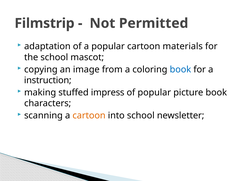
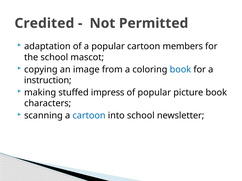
Filmstrip: Filmstrip -> Credited (44, 23)
materials: materials -> members (183, 46)
cartoon colour: orange -> blue (89, 116)
